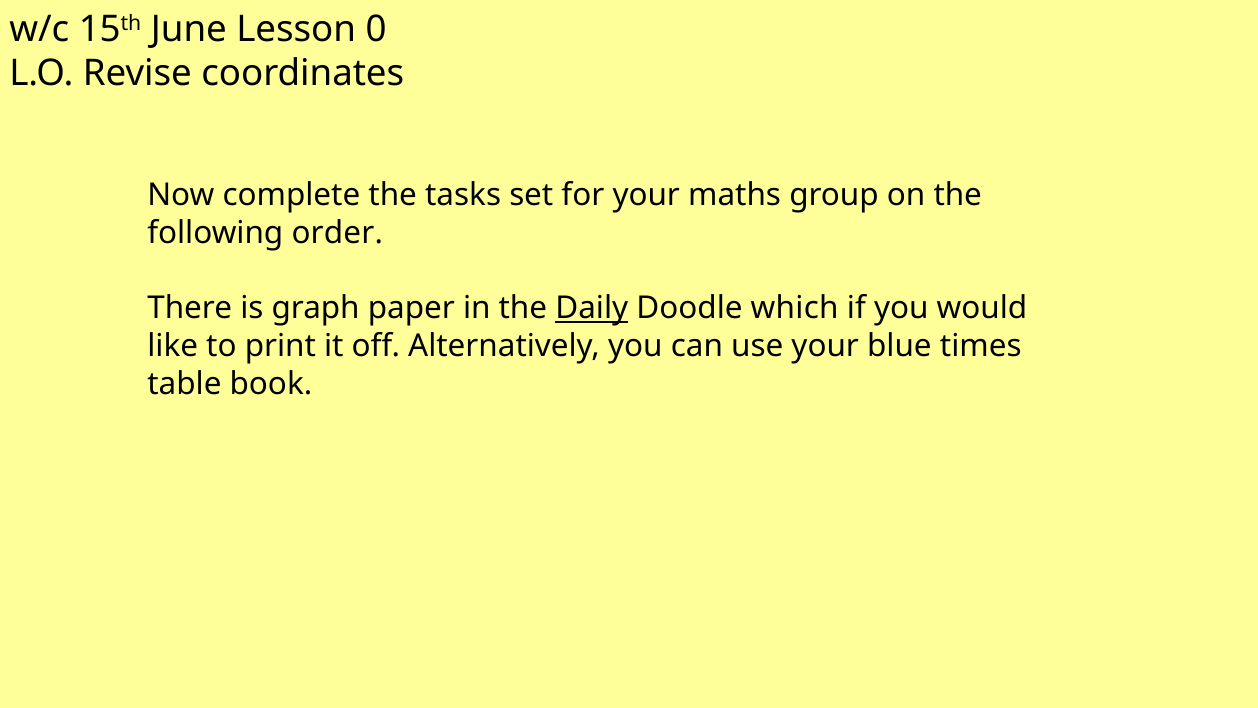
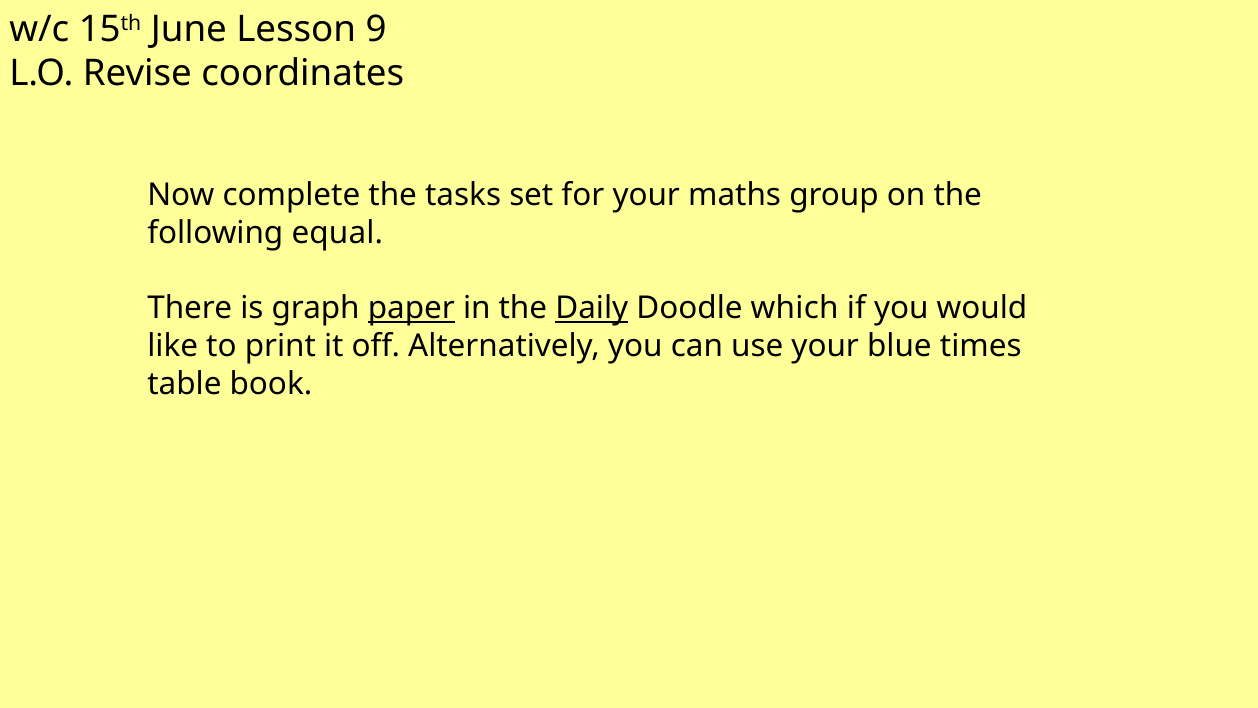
0: 0 -> 9 (376, 29)
order: order -> equal (337, 233)
paper underline: none -> present (411, 308)
